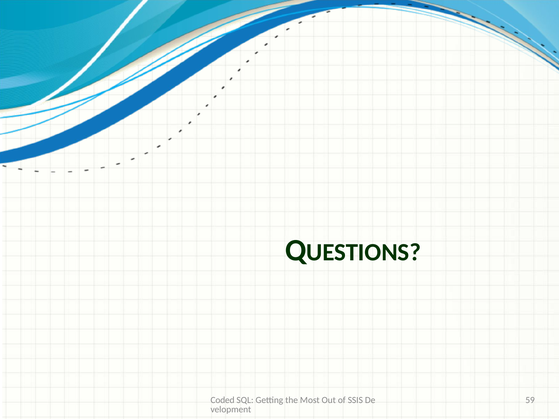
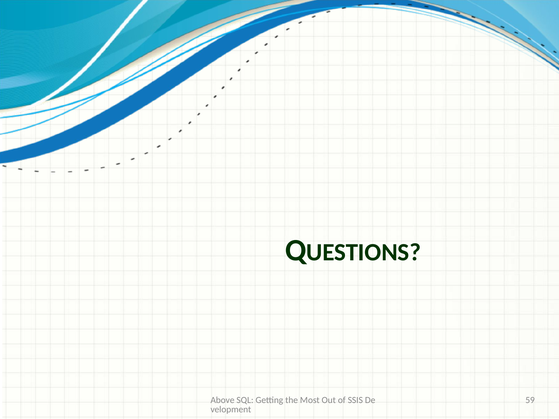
Coded: Coded -> Above (223, 400)
